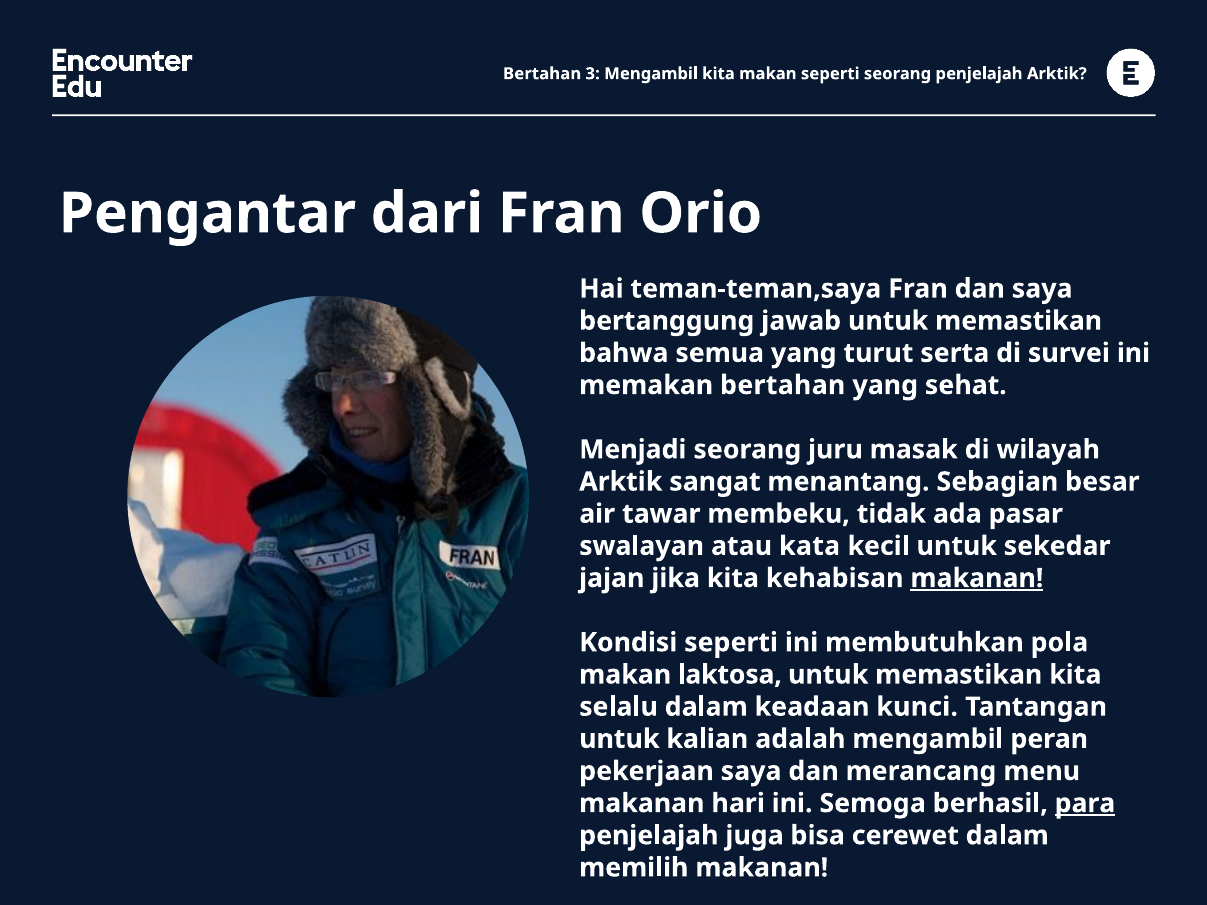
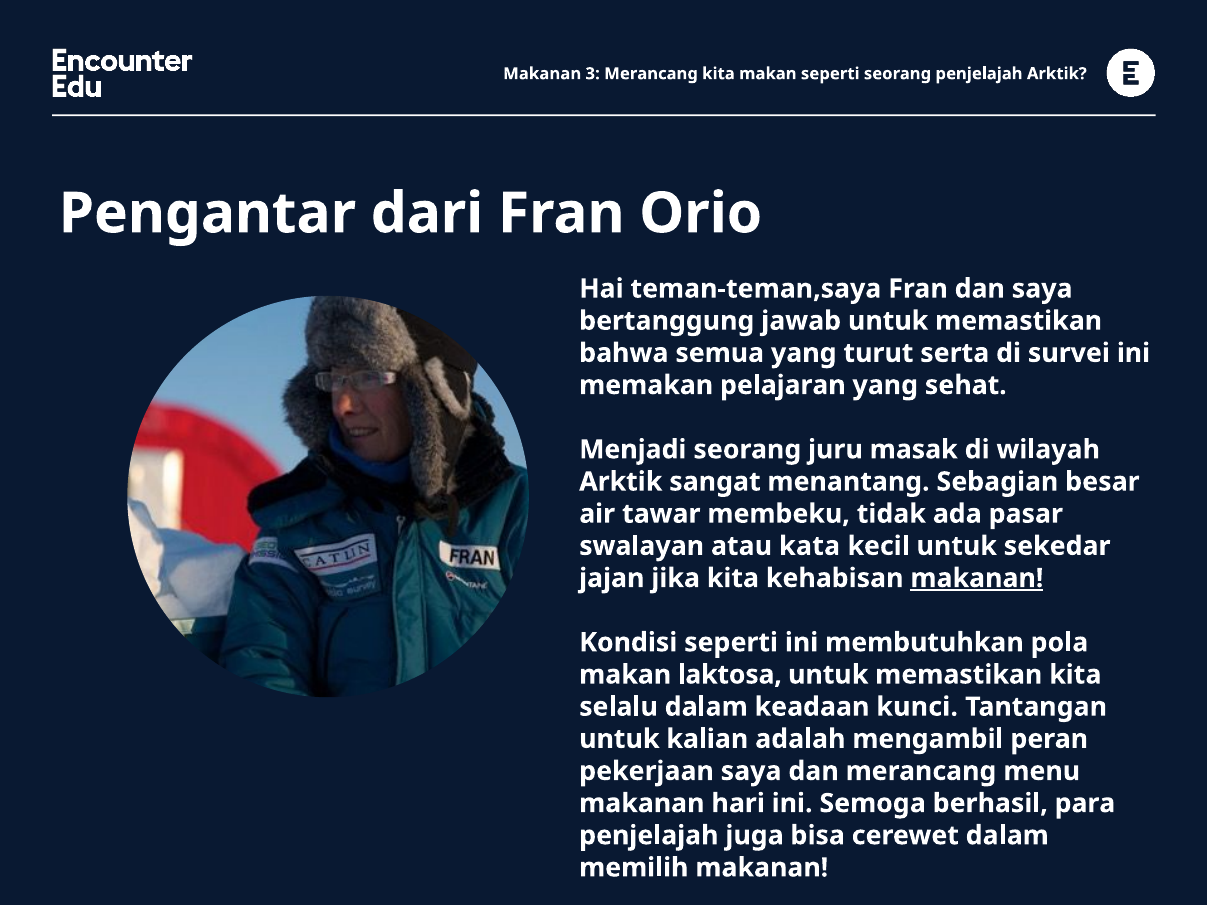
Bertahan: Bertahan -> Makanan (542, 74)
3 Mengambil: Mengambil -> Merancang (651, 74)
memakan bertahan: bertahan -> pelajaran (783, 385)
para underline: present -> none (1085, 804)
